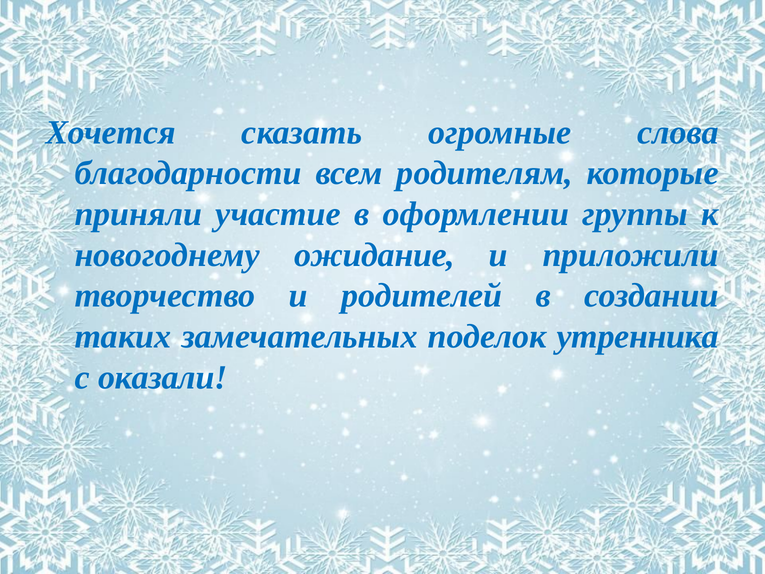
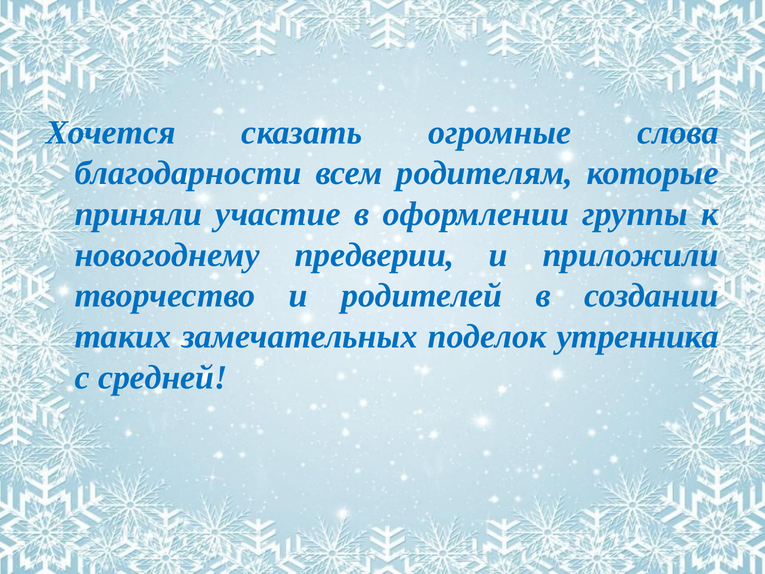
ожидание: ожидание -> предверии (374, 255)
оказали: оказали -> средней (163, 377)
